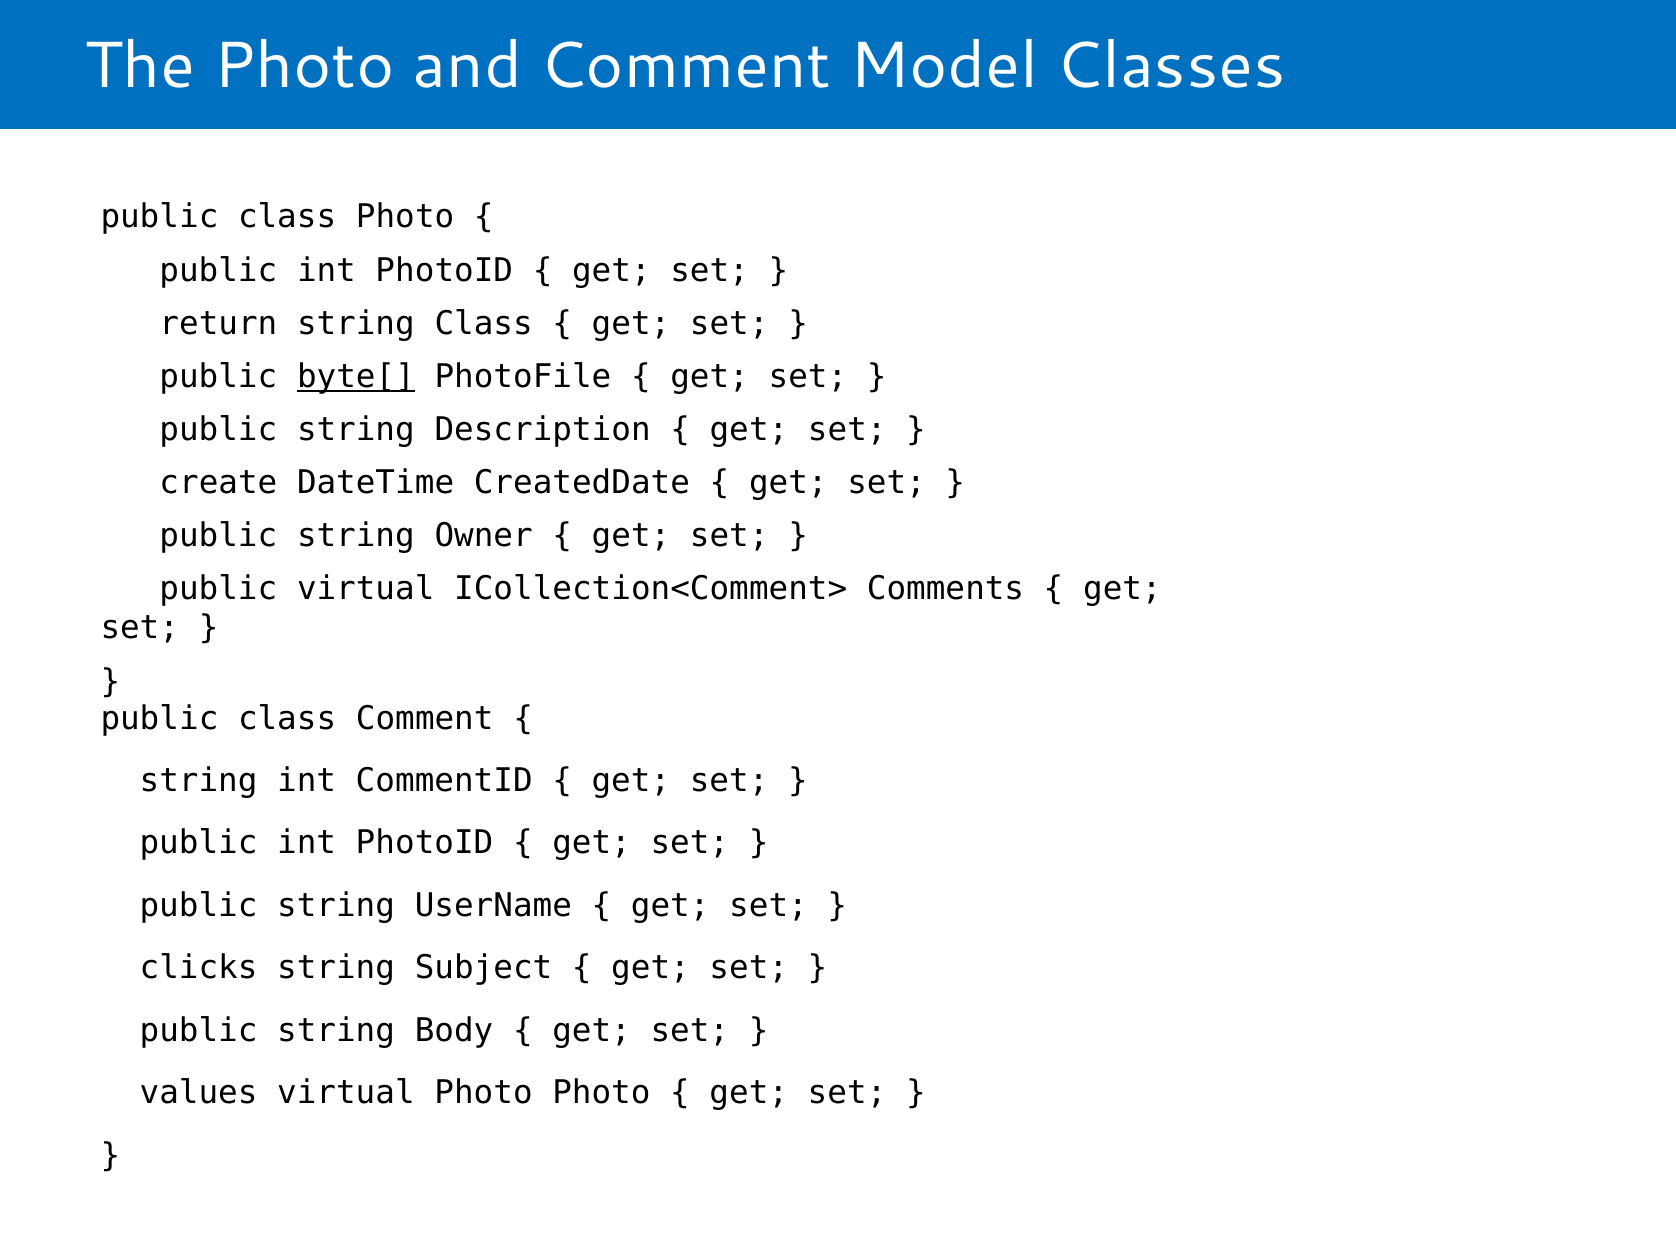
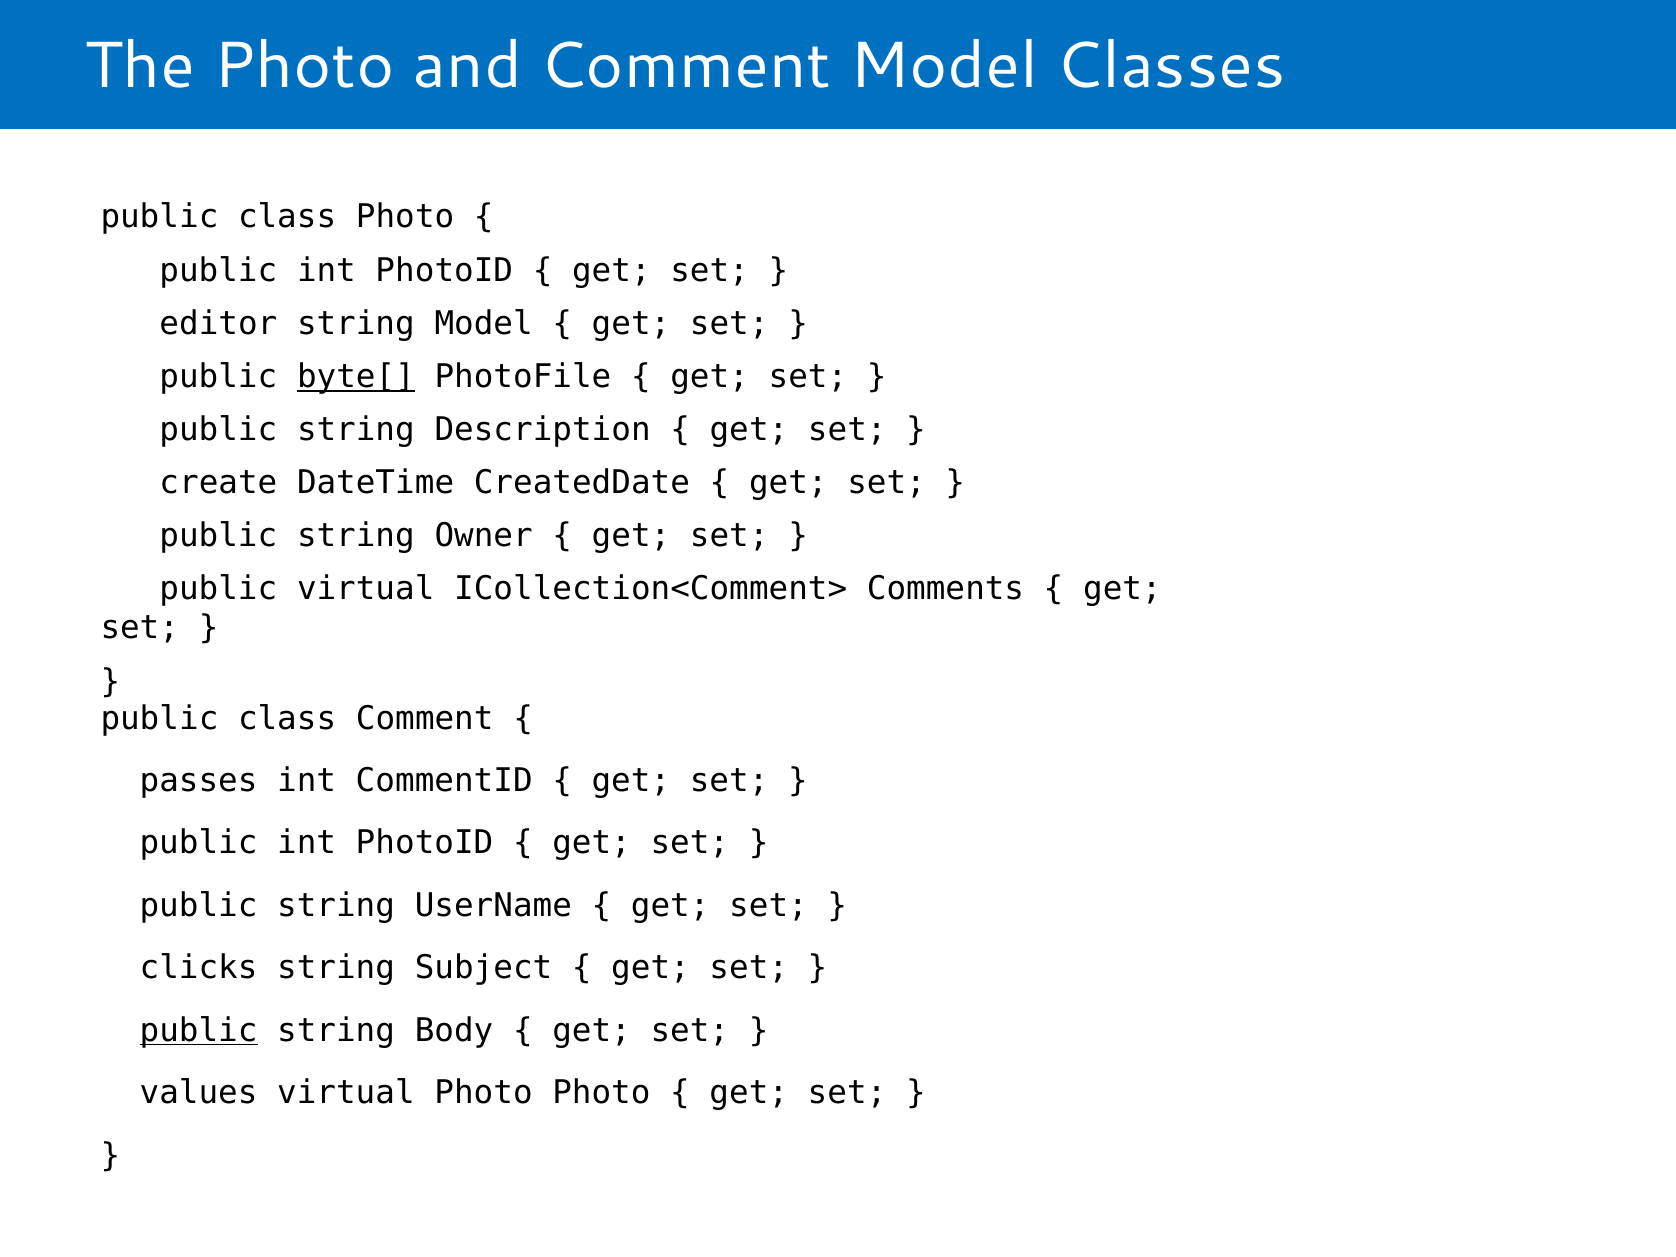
return: return -> editor (218, 323)
string Class: Class -> Model (484, 323)
string: string -> passes (199, 781)
public underline: none -> present (199, 1030)
